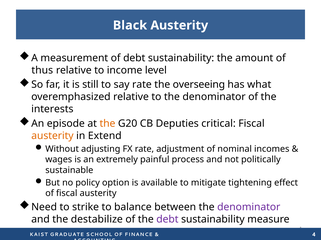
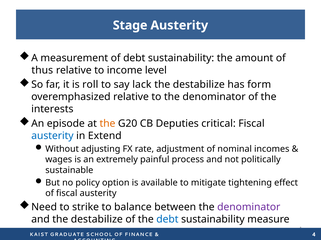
Black: Black -> Stage (130, 25)
still: still -> roll (90, 85)
say rate: rate -> lack (142, 85)
overseeing: overseeing -> destabilize (199, 85)
what: what -> form (259, 85)
austerity colour: orange -> blue (52, 136)
debt colour: purple -> blue (167, 220)
